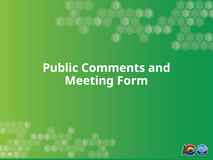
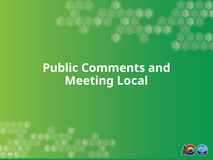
Form: Form -> Local (132, 81)
